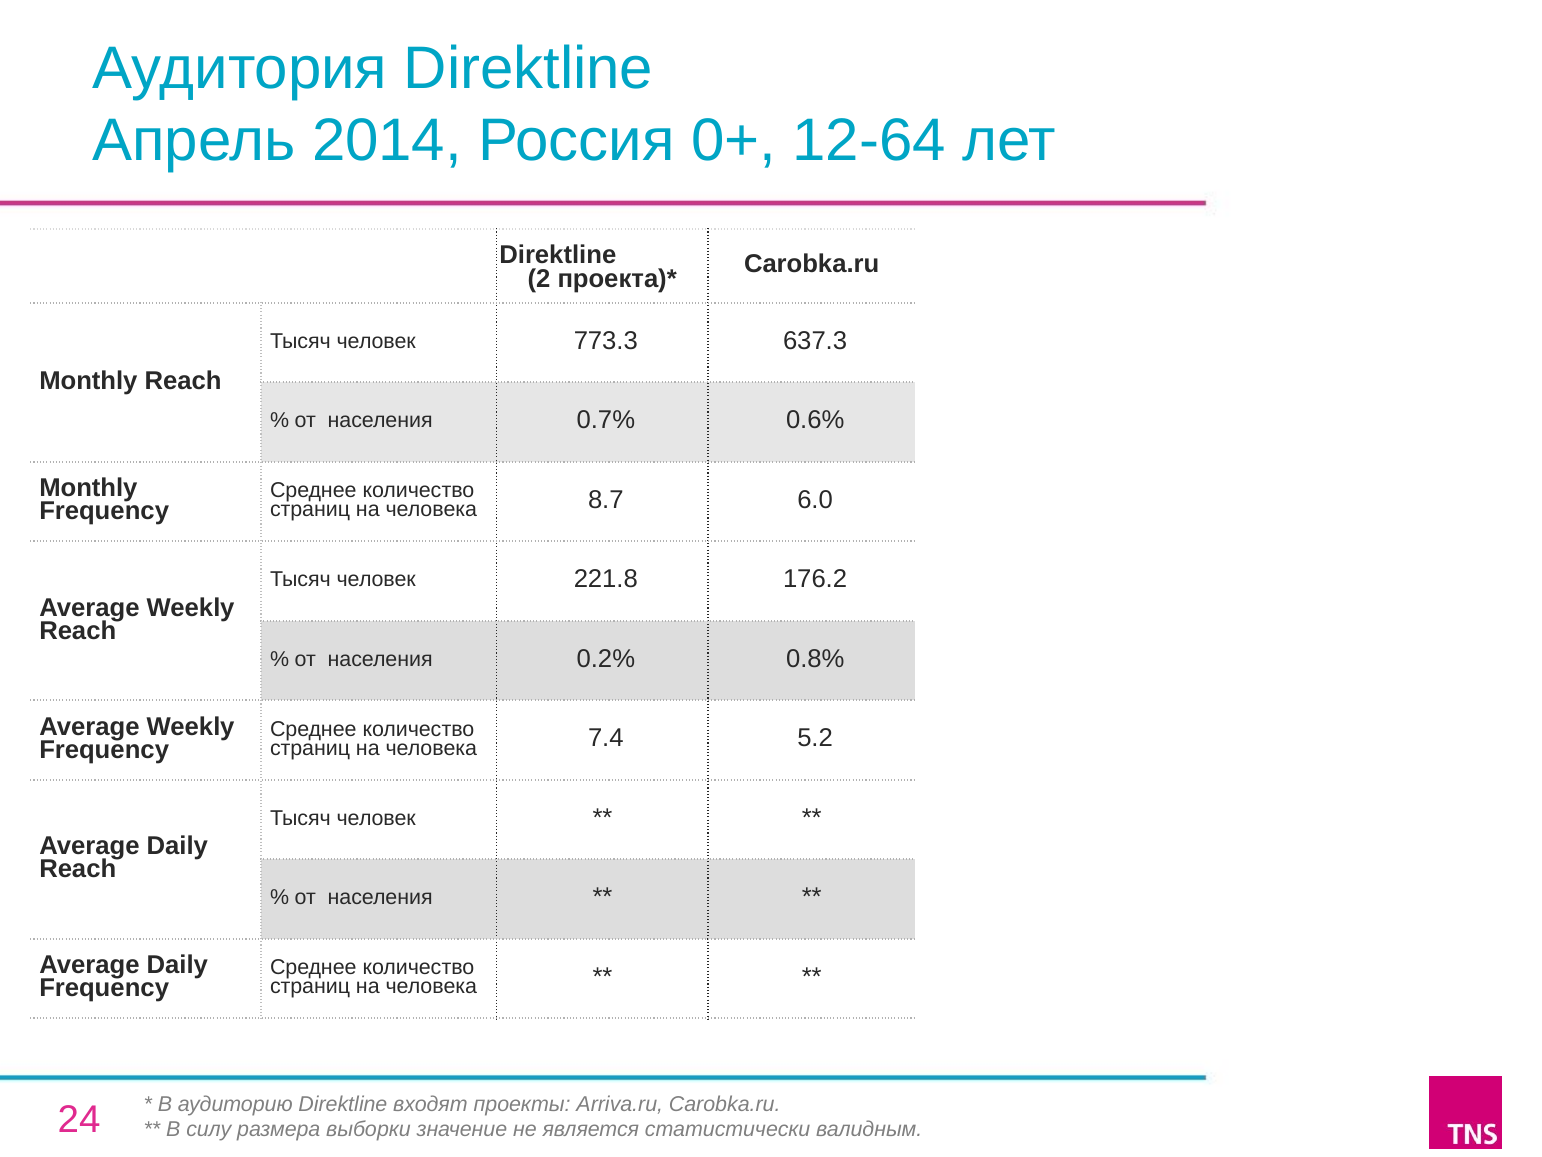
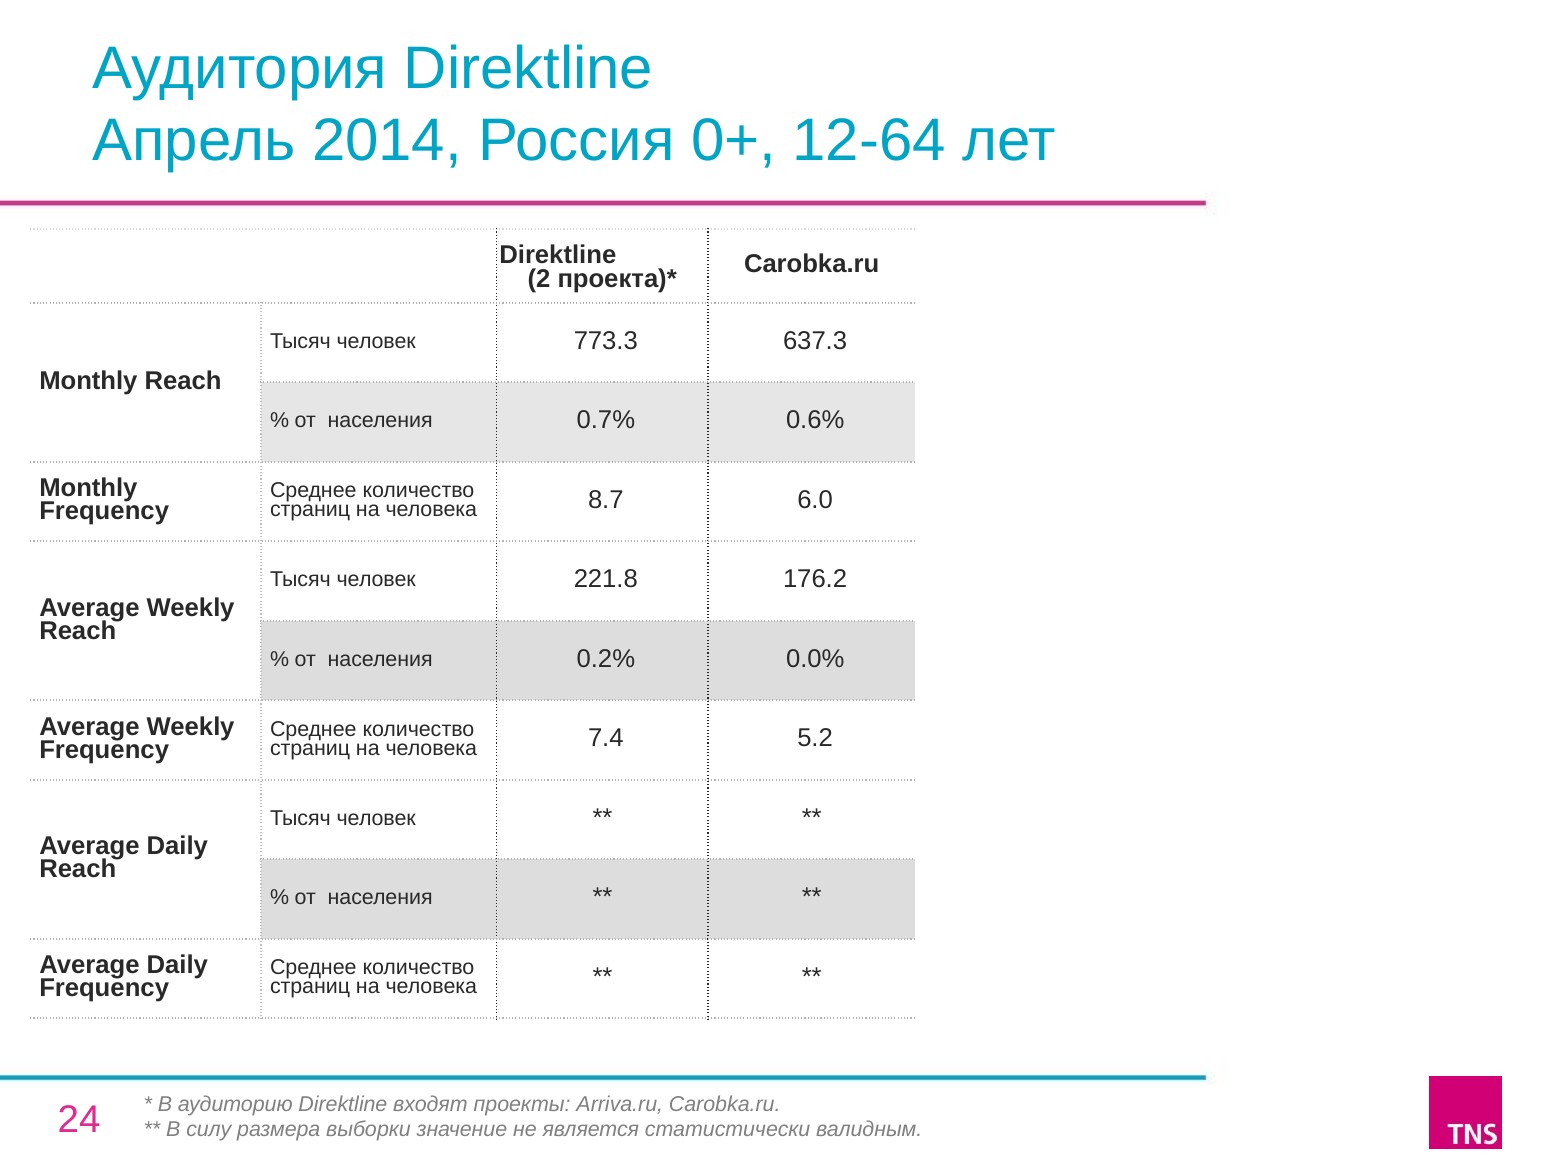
0.8%: 0.8% -> 0.0% (815, 659)
